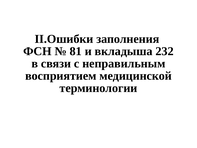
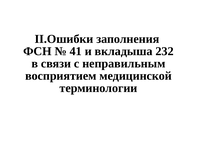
81: 81 -> 41 (76, 51)
